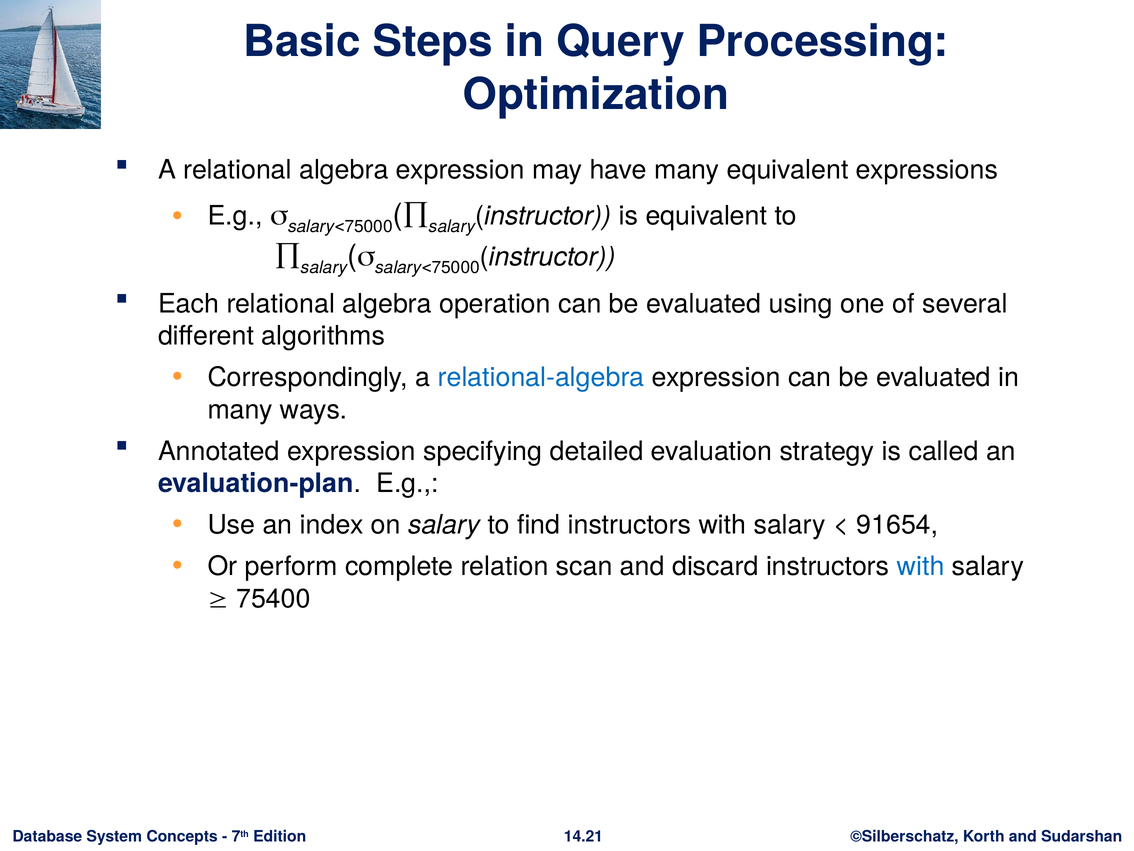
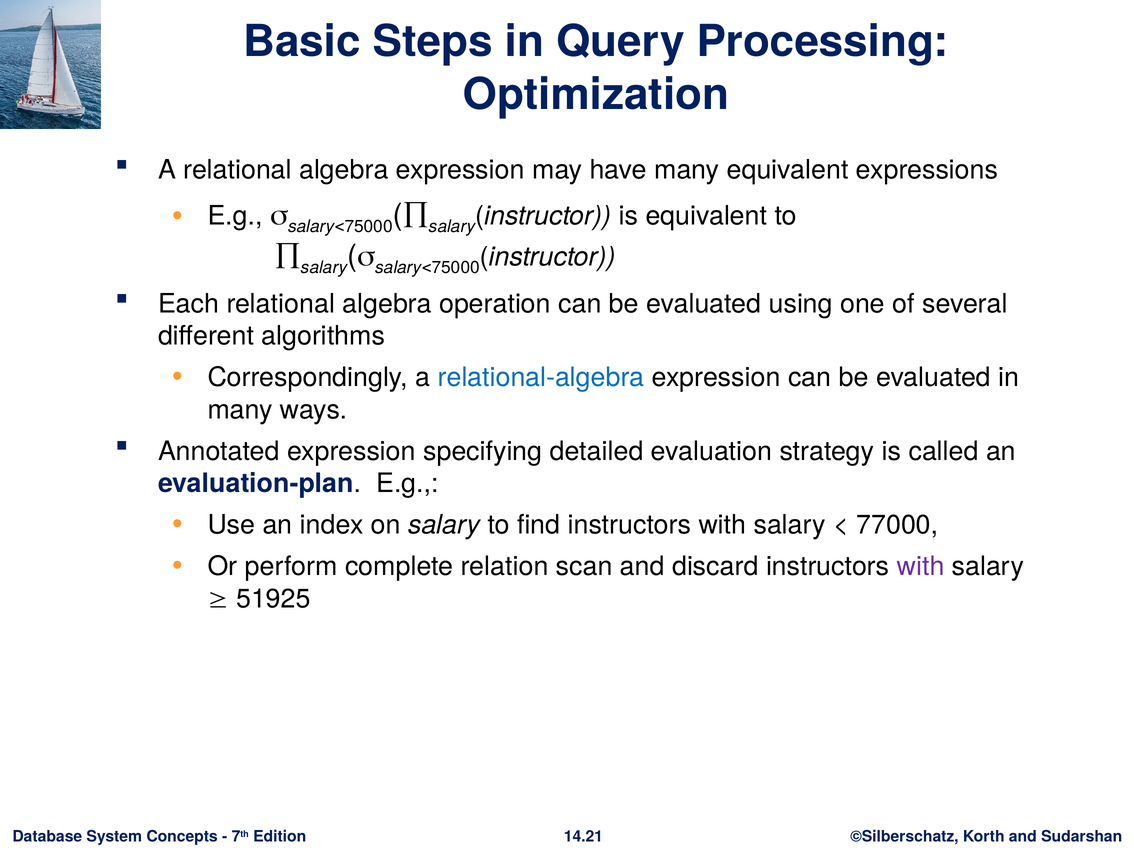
91654: 91654 -> 77000 (897, 525)
with colour: blue -> purple (921, 566)
75400: 75400 -> 51925 (273, 598)
